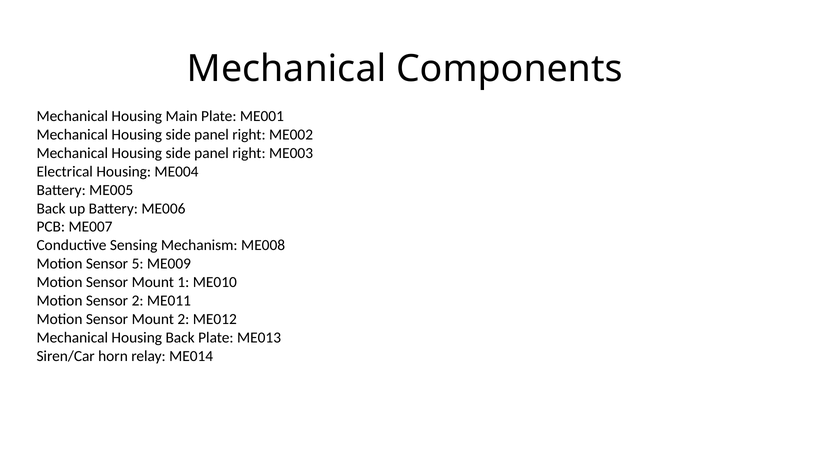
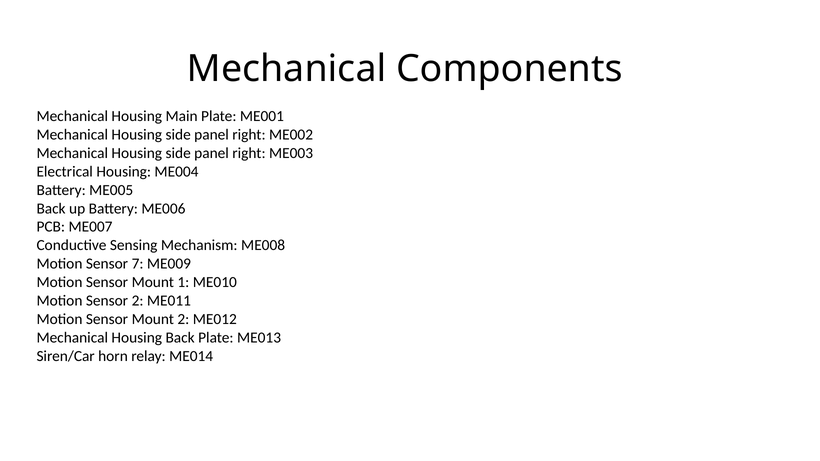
5: 5 -> 7 (138, 264)
